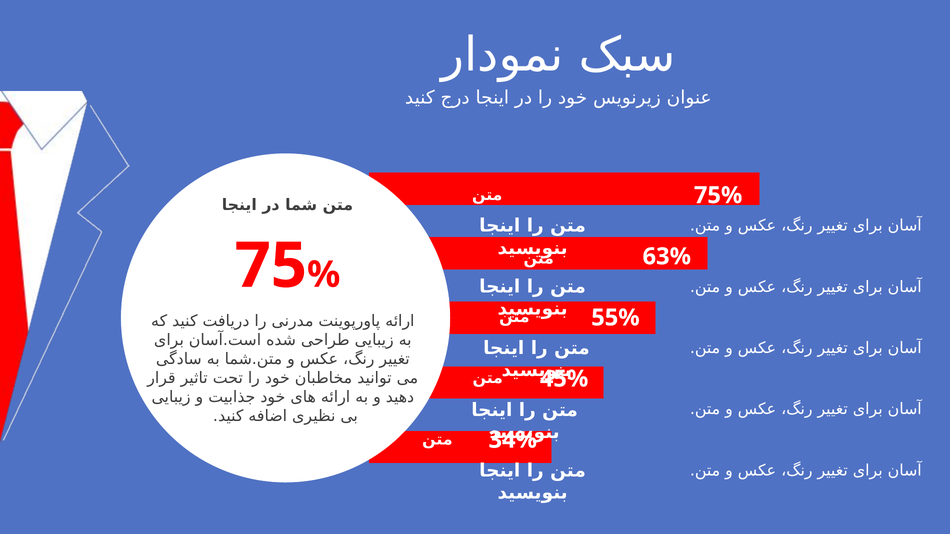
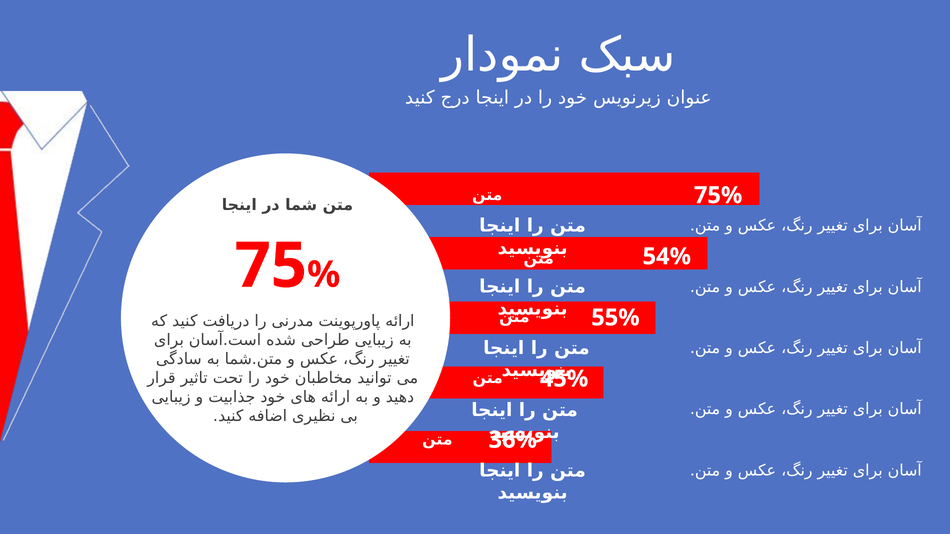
63%: 63% -> 54% (667, 257)
34%: 34% -> 36% (513, 440)
